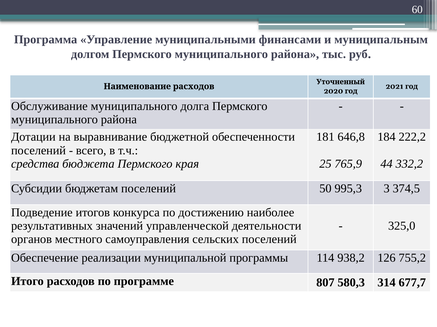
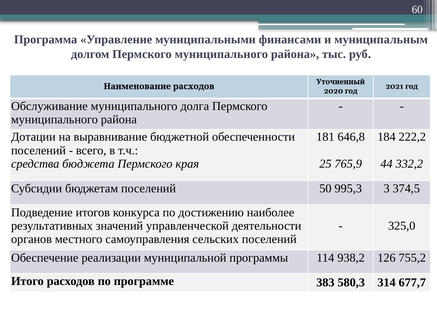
807: 807 -> 383 (325, 283)
